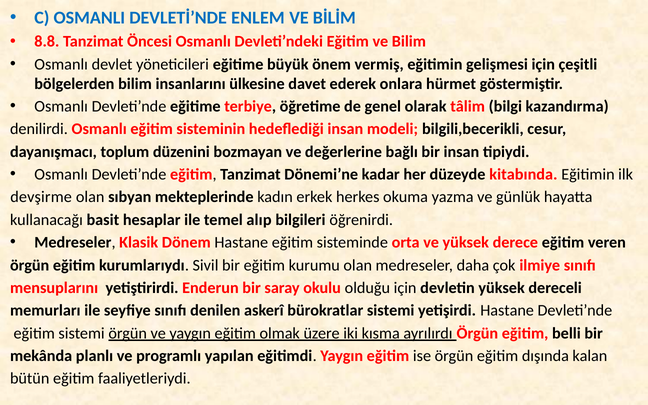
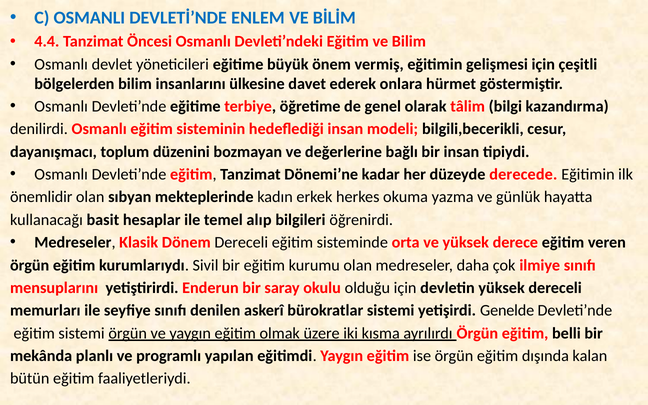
8.8: 8.8 -> 4.4 (47, 42)
kitabında: kitabında -> derecede (523, 174)
devşirme: devşirme -> önemlidir (41, 197)
Dönem Hastane: Hastane -> Dereceli (241, 242)
yetişirdi Hastane: Hastane -> Genelde (507, 311)
